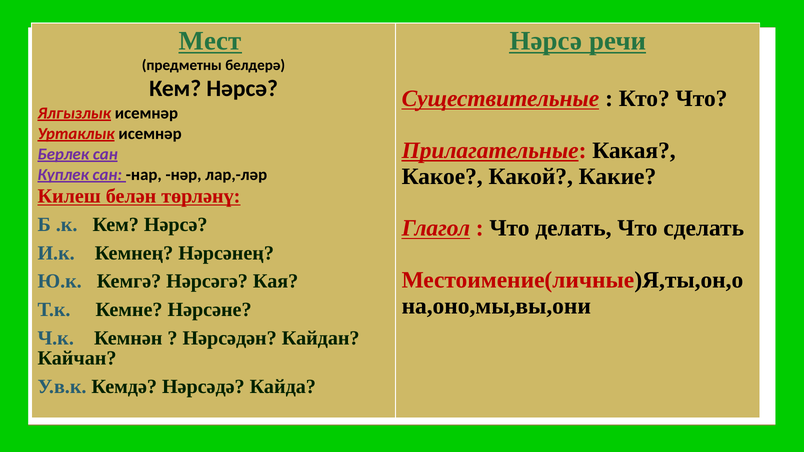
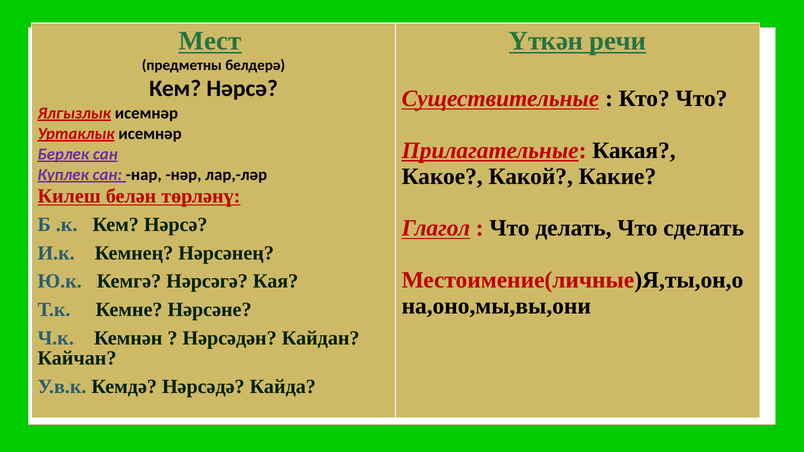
Нәрсә: Нәрсә -> Үткән (546, 41)
